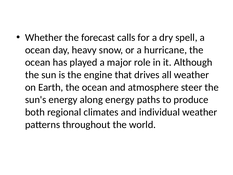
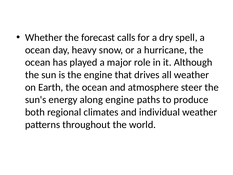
along energy: energy -> engine (120, 100)
